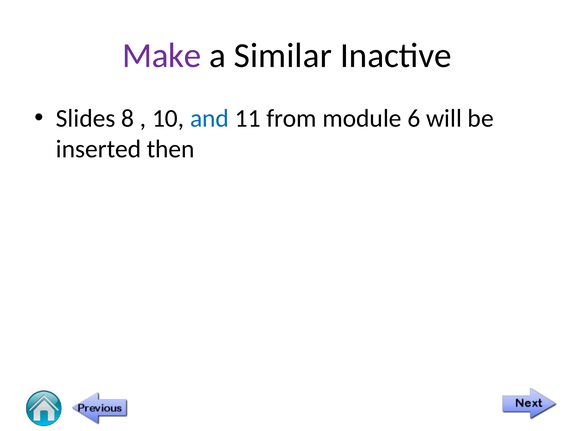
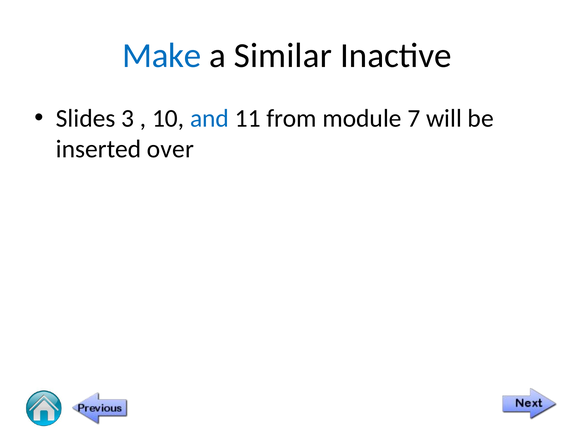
Make colour: purple -> blue (162, 56)
8: 8 -> 3 (128, 118)
6: 6 -> 7 (414, 118)
then: then -> over (170, 149)
